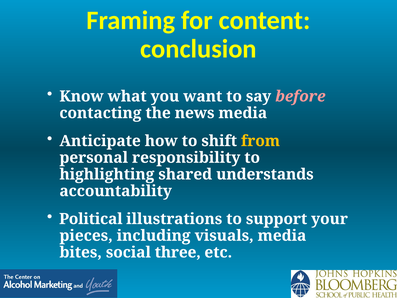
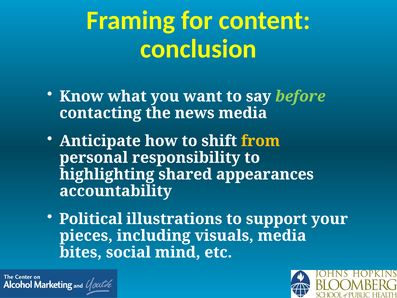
before colour: pink -> light green (300, 96)
understands: understands -> appearances (265, 174)
three: three -> mind (178, 252)
